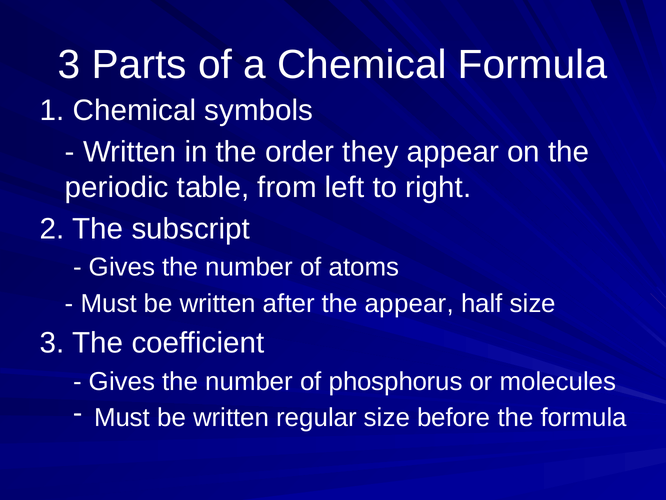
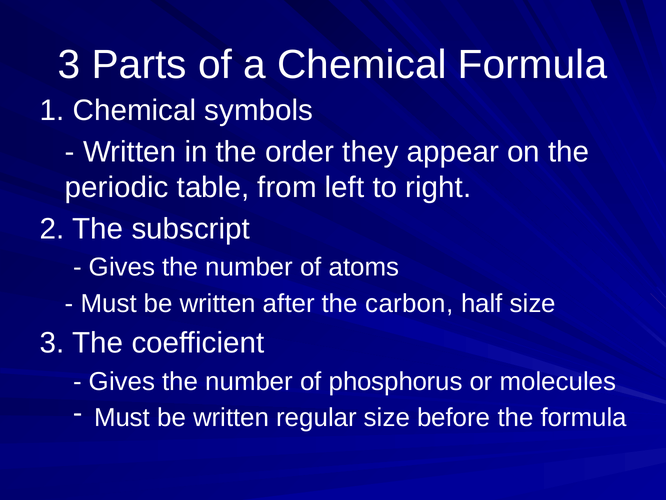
the appear: appear -> carbon (409, 303)
